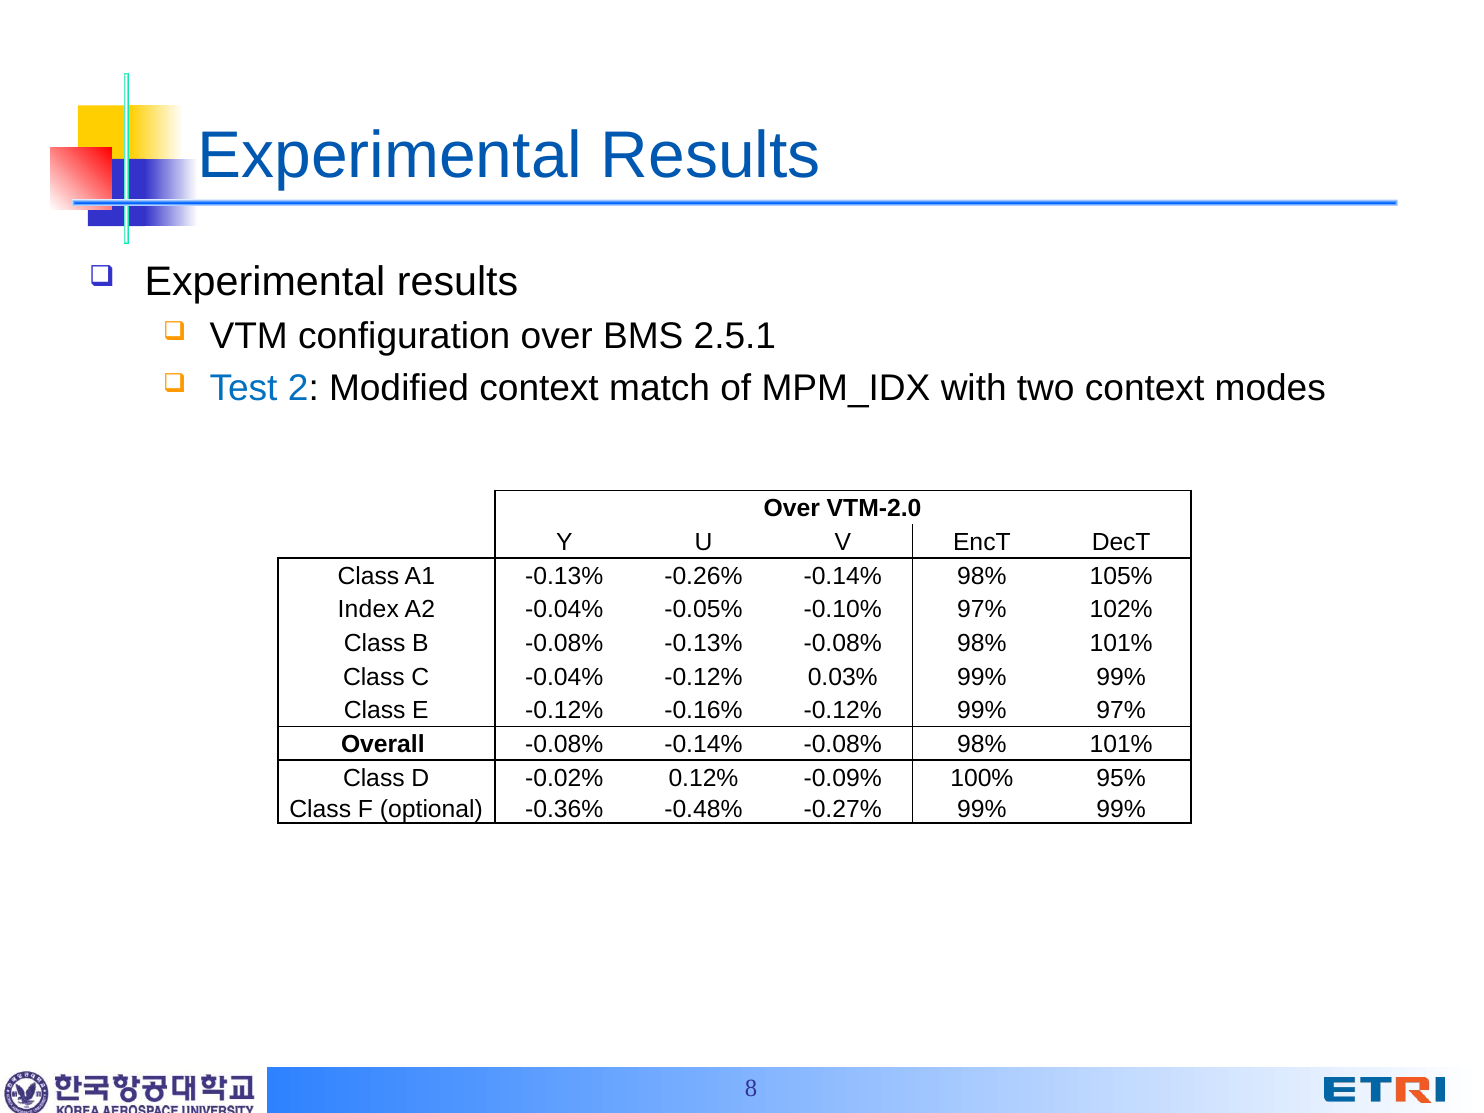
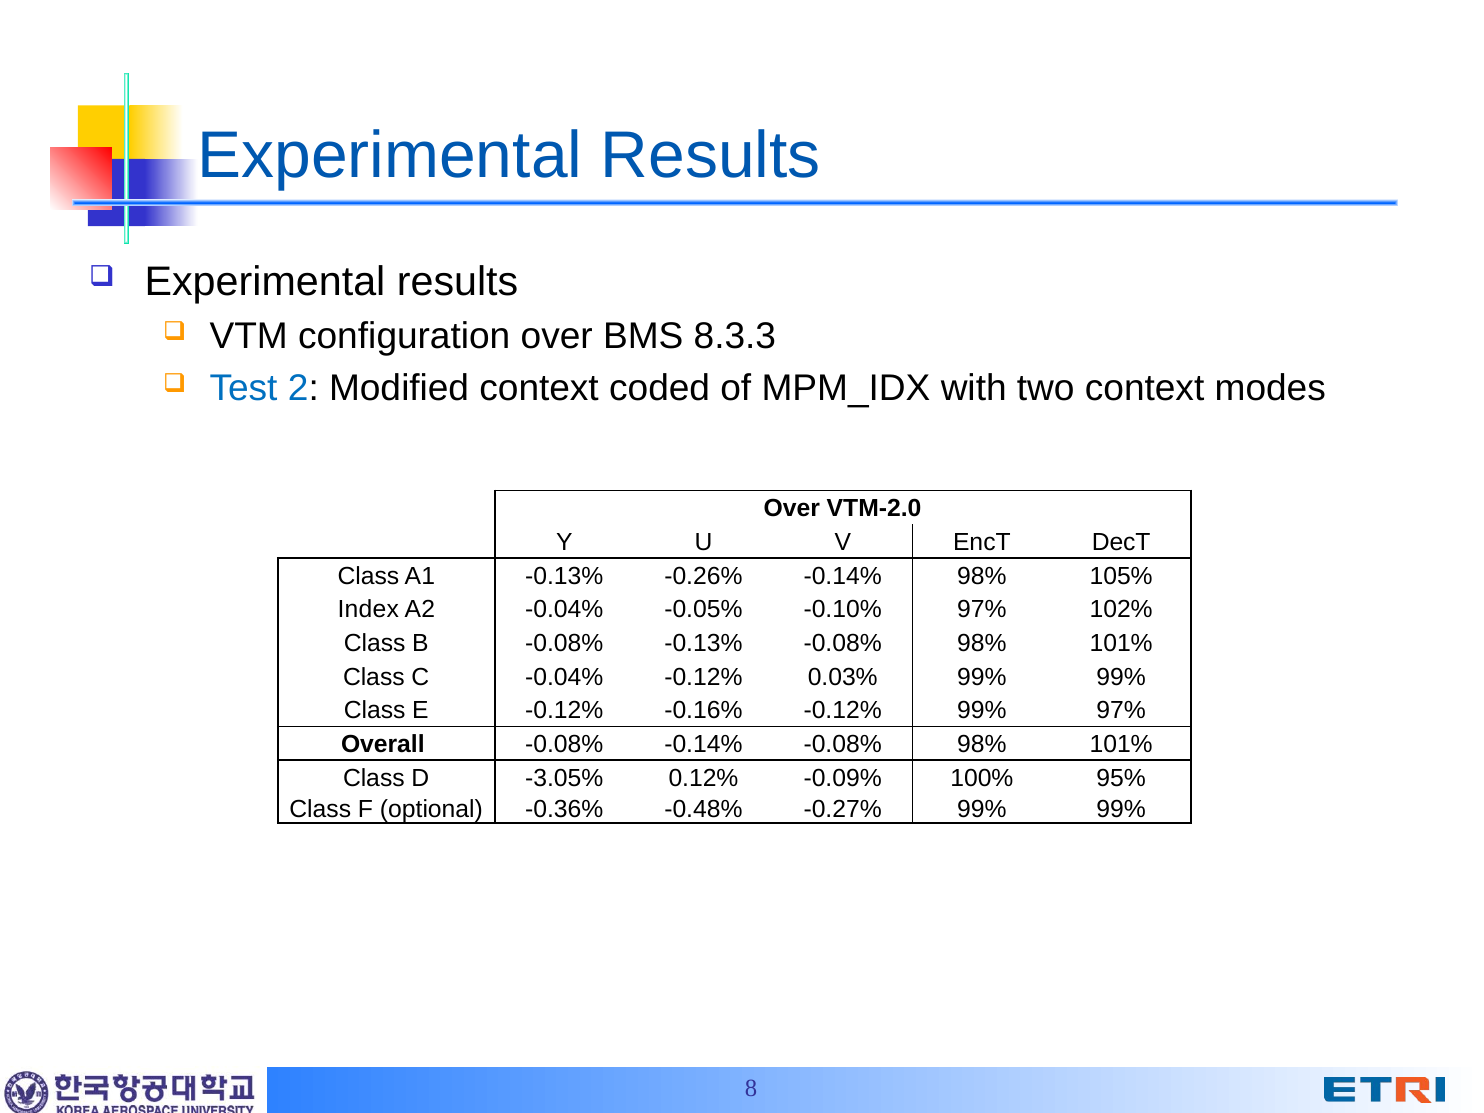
2.5.1: 2.5.1 -> 8.3.3 (735, 336)
match: match -> coded (660, 388)
-0.02%: -0.02% -> -3.05% (564, 778)
